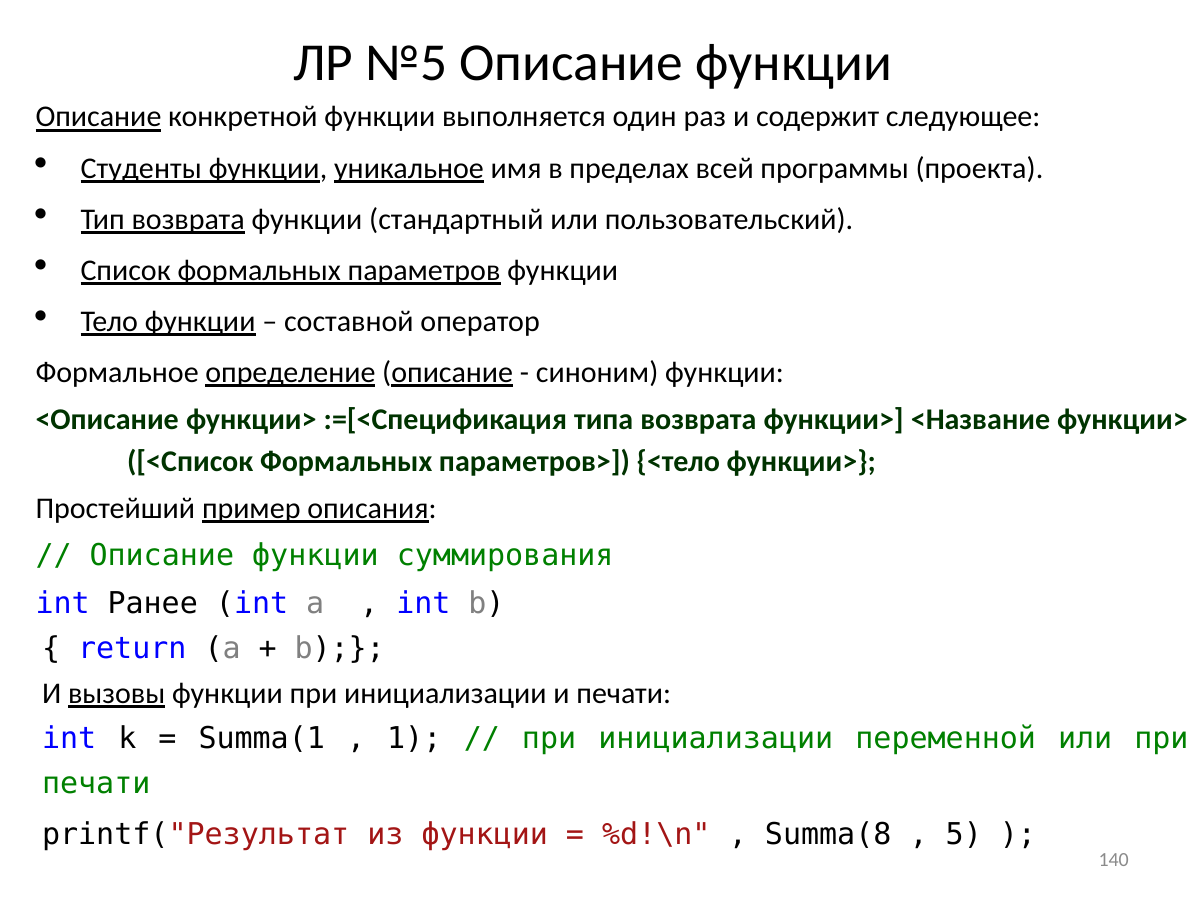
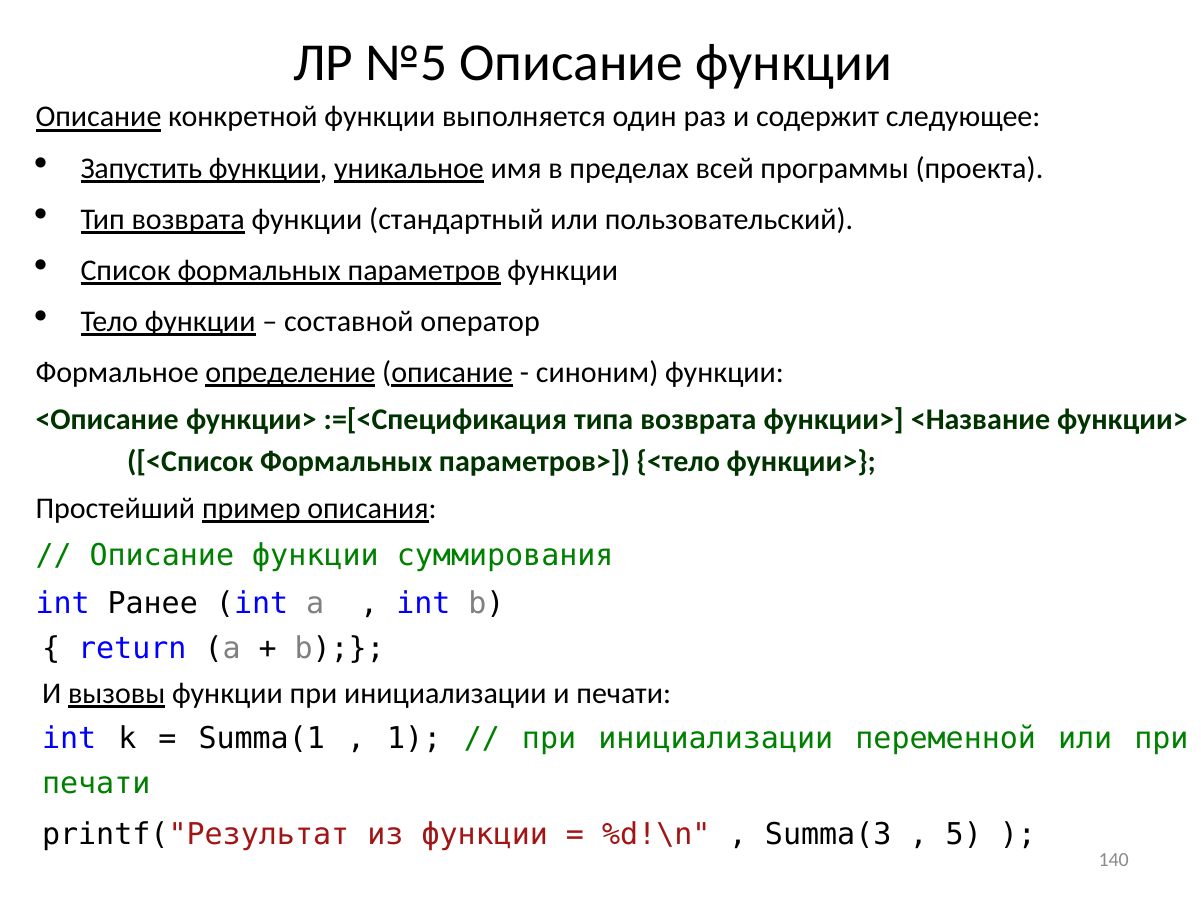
Студенты: Студенты -> Запустить (141, 168)
Summa(8: Summa(8 -> Summa(3 (828, 834)
